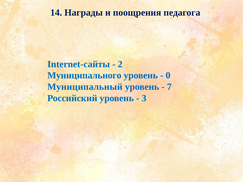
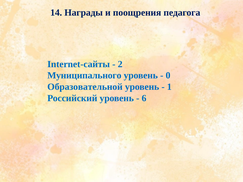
Муниципальный: Муниципальный -> Образовательной (85, 87)
7: 7 -> 1 (169, 87)
3: 3 -> 6 (144, 98)
